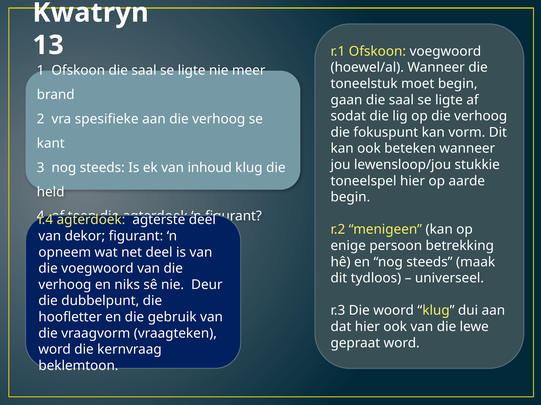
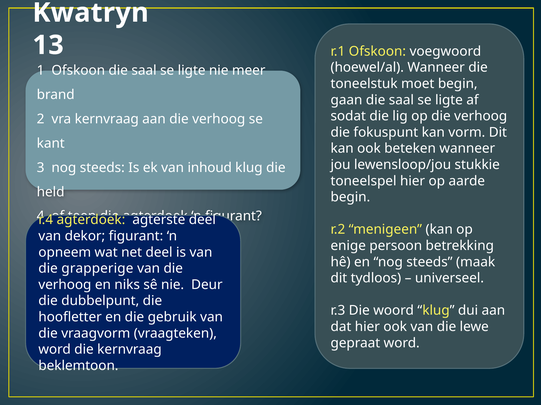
vra spesifieke: spesifieke -> kernvraag (107, 119)
die voegwoord: voegwoord -> grapperige (97, 269)
